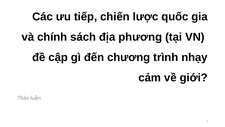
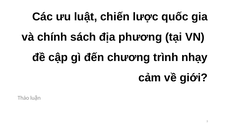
tiếp: tiếp -> luật (86, 17)
